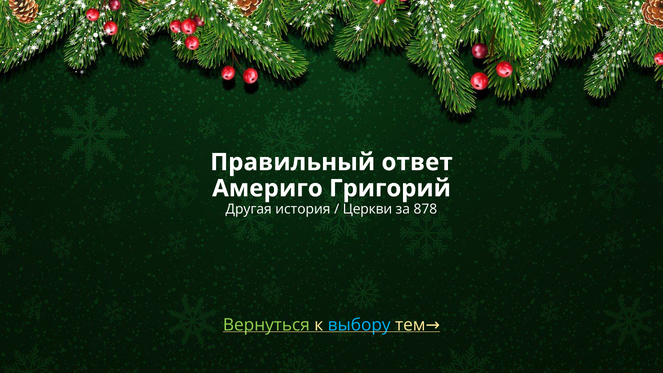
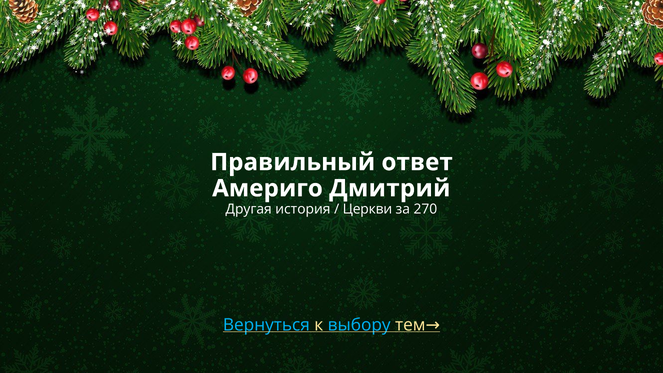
Григорий: Григорий -> Дмитрий (390, 188)
878: 878 -> 270 (425, 209)
Вернуться colour: light green -> light blue (266, 325)
